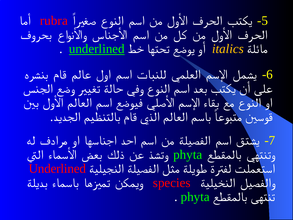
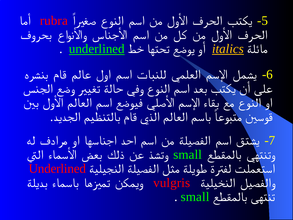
italics underline: none -> present (228, 49)
phyta: phyta -> small (188, 154)
species: species -> vulgris (172, 182)
phyta: phyta -> small (195, 197)
